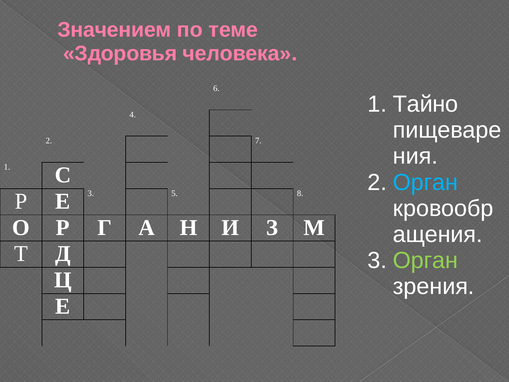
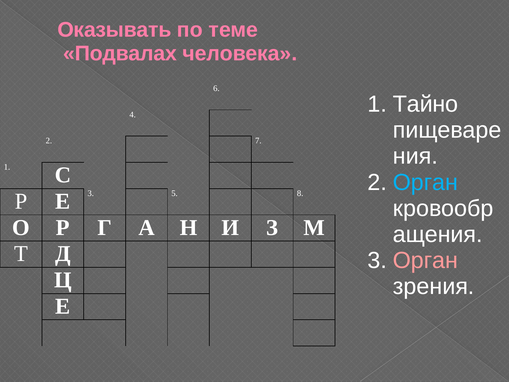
Значением: Значением -> Оказывать (114, 30)
Здоровья: Здоровья -> Подвалах (120, 53)
Орган colour: light green -> pink (425, 260)
